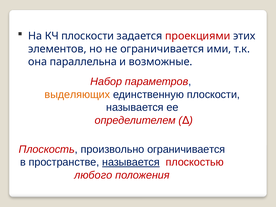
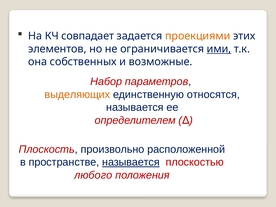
КЧ плоскости: плоскости -> совпадает (88, 36)
проекциями colour: red -> orange (198, 36)
ими underline: none -> present (219, 49)
параллельна: параллельна -> собственных (83, 62)
единственную плоскости: плоскости -> относятся (213, 95)
произвольно ограничивается: ограничивается -> расположенной (186, 149)
